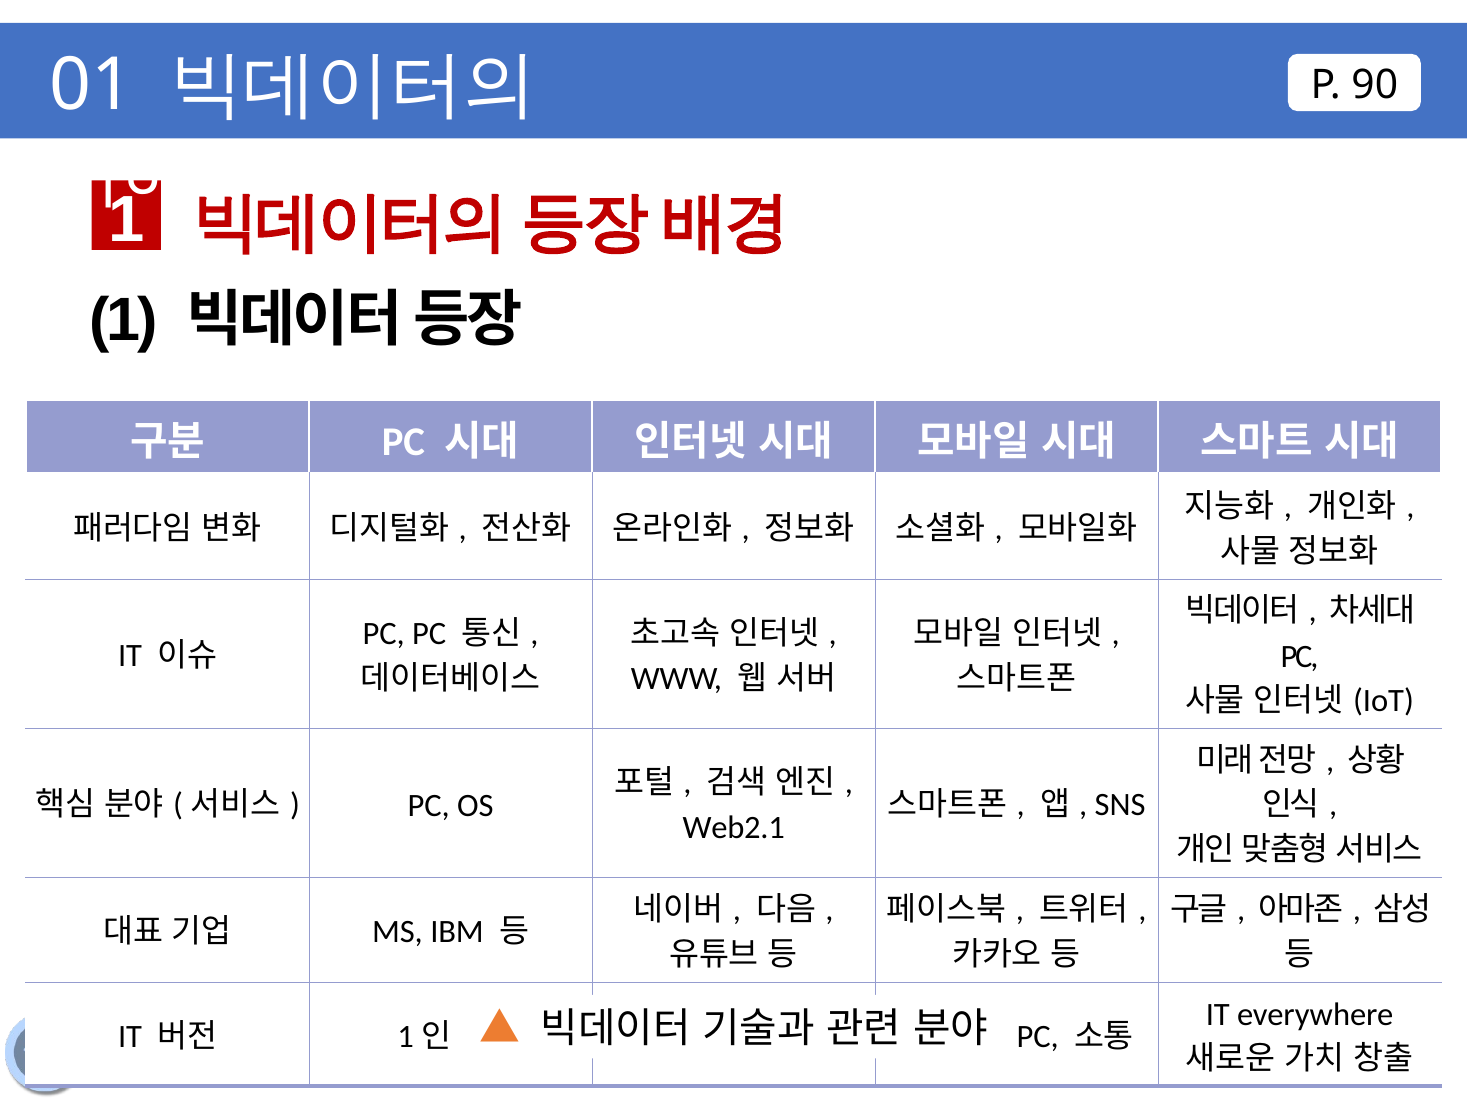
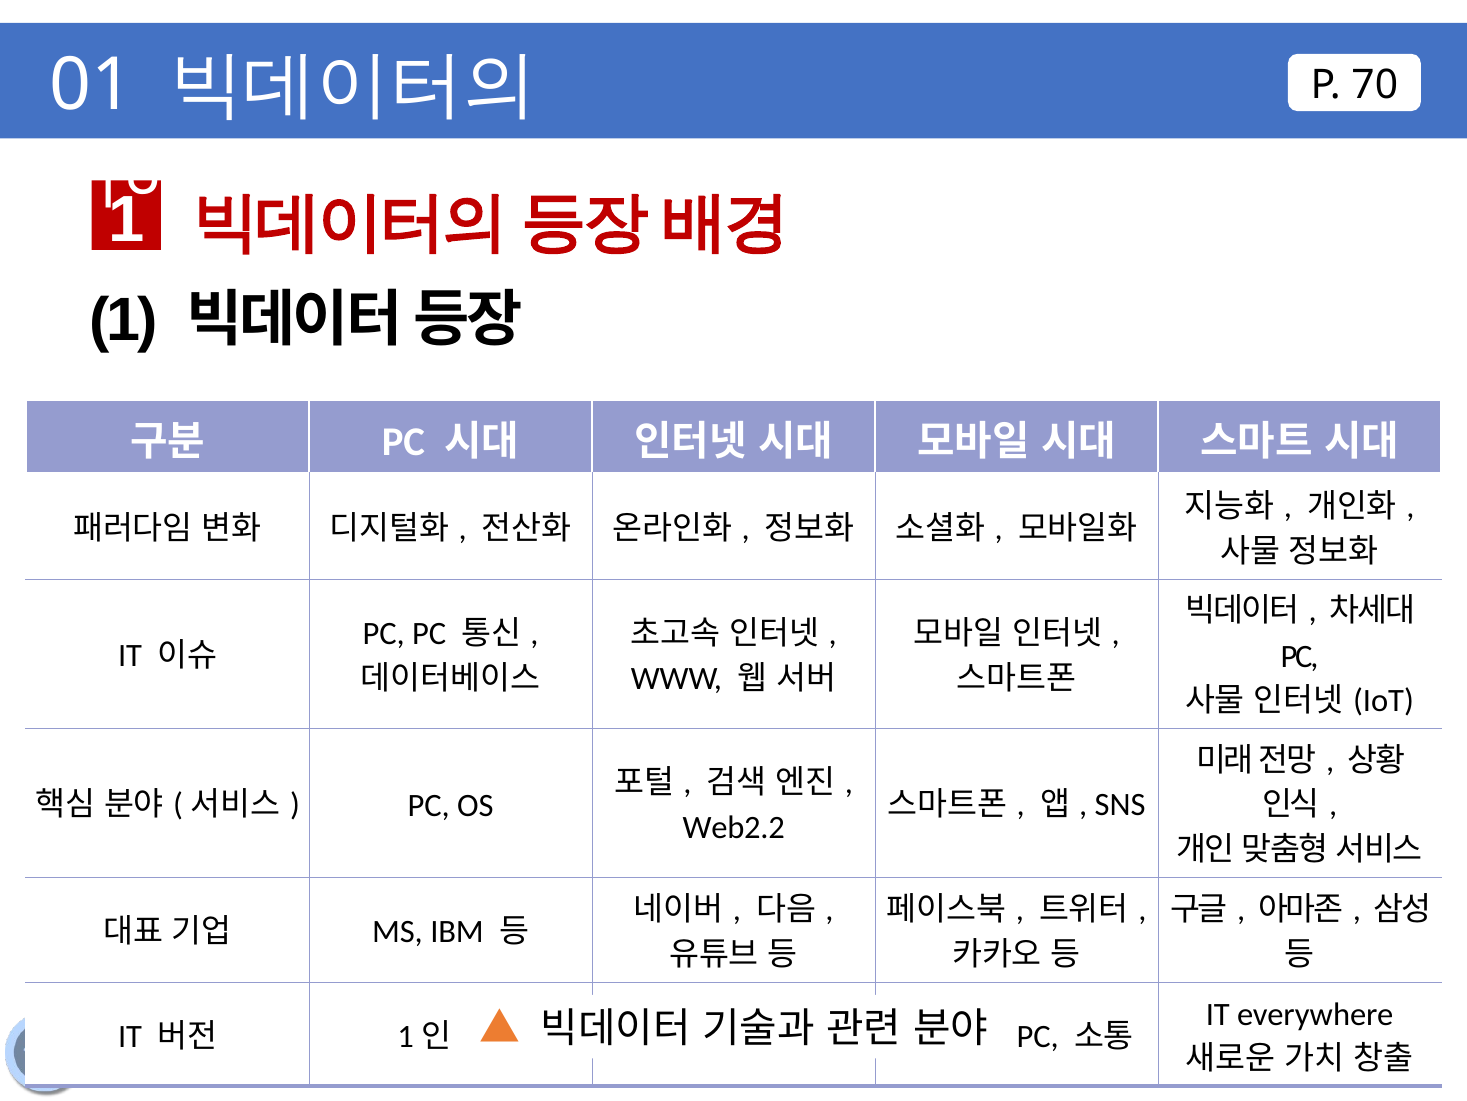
90: 90 -> 70 (1375, 85)
Web2.1: Web2.1 -> Web2.2 (734, 828)
